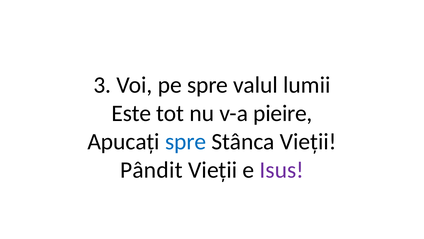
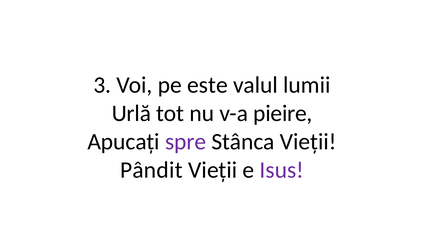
pe spre: spre -> este (207, 85)
Este: Este -> Urlă (131, 113)
spre colour: blue -> purple (186, 141)
